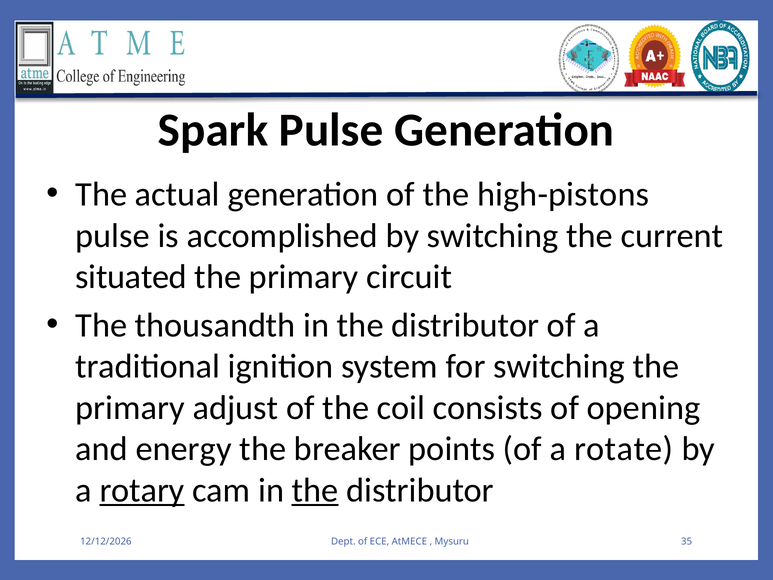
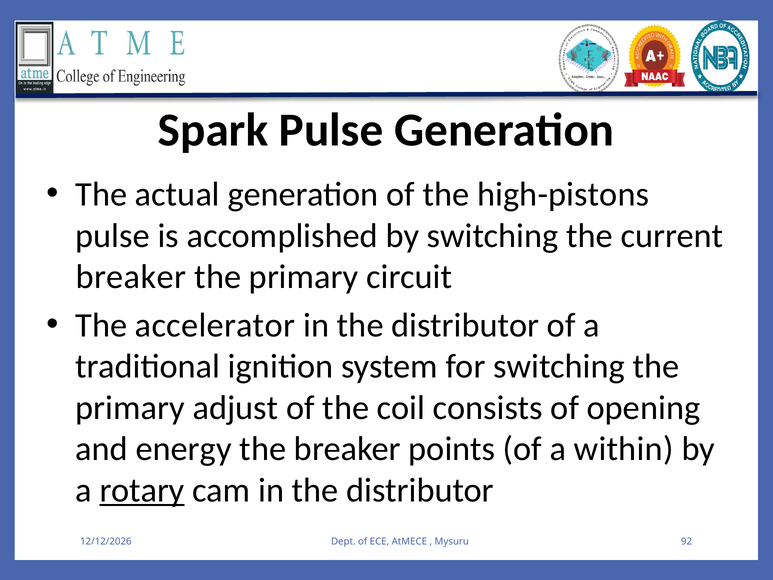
situated: situated -> breaker (131, 277)
thousandth: thousandth -> accelerator (215, 325)
rotate: rotate -> within (624, 449)
the underline: present -> none (315, 490)
35: 35 -> 92 (687, 541)
